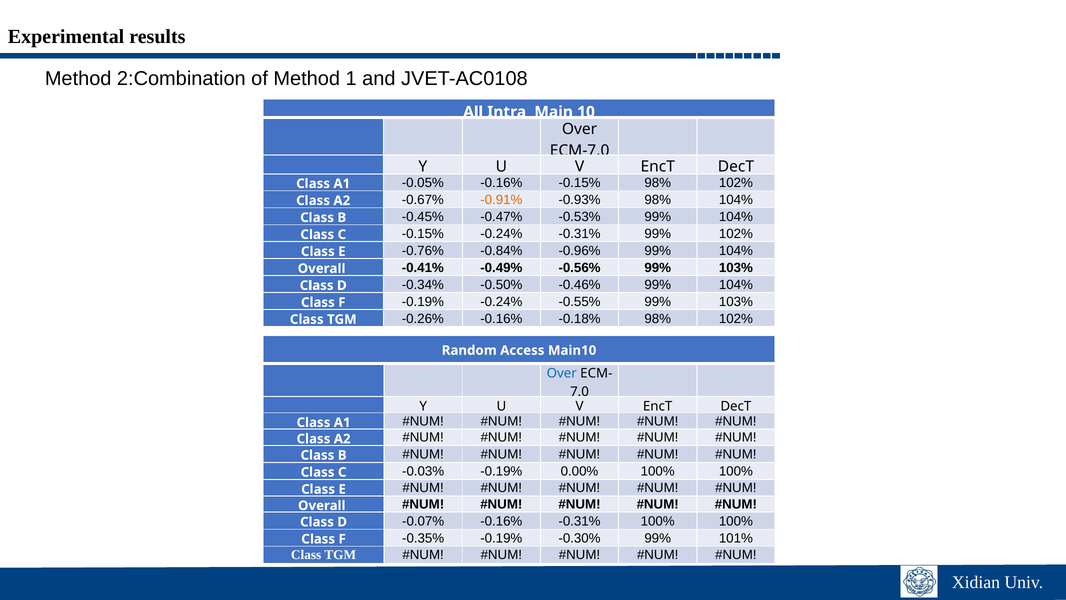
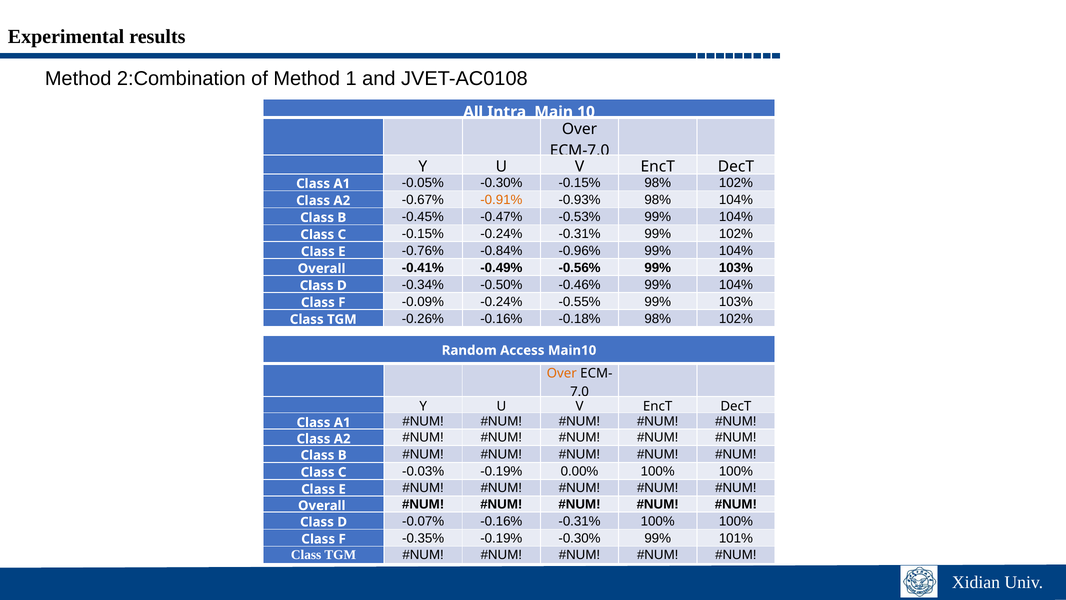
-0.05% -0.16%: -0.16% -> -0.30% (501, 183)
-0.19%: -0.19% -> -0.09% (423, 302)
Over colour: blue -> orange (562, 373)
